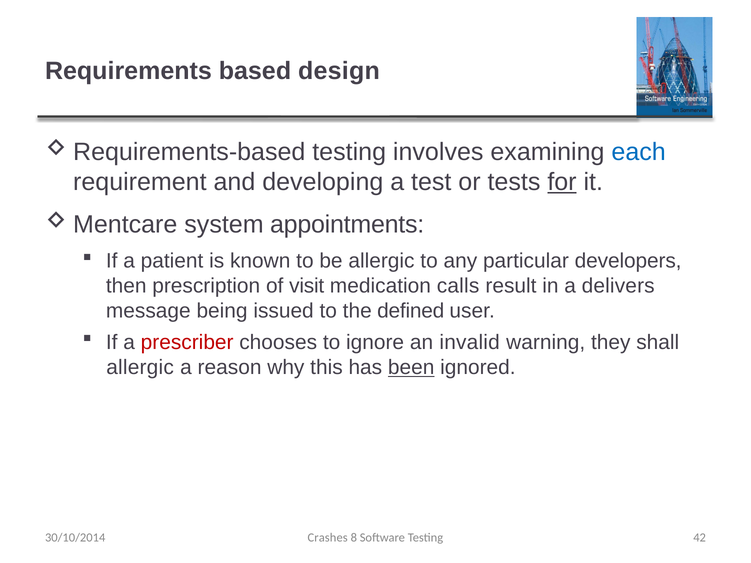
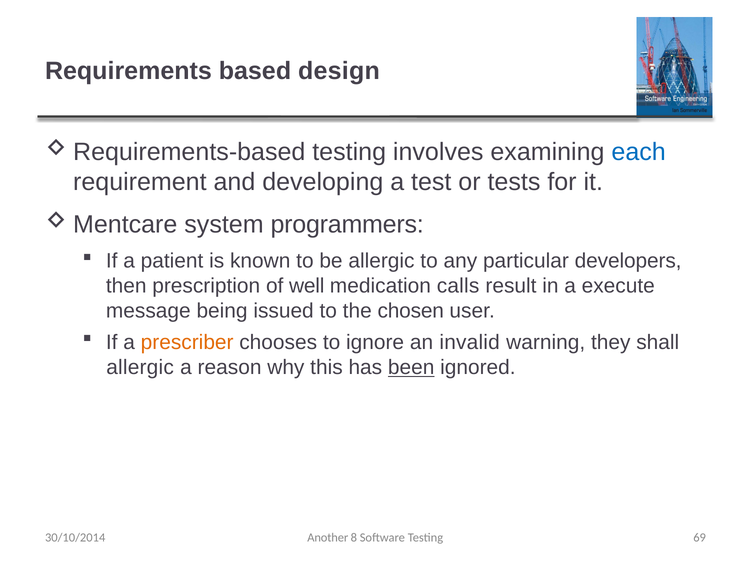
for underline: present -> none (562, 182)
appointments: appointments -> programmers (347, 225)
visit: visit -> well (307, 286)
delivers: delivers -> execute (618, 286)
defined: defined -> chosen (411, 311)
prescriber colour: red -> orange (187, 343)
Crashes: Crashes -> Another (328, 538)
42: 42 -> 69 (700, 538)
